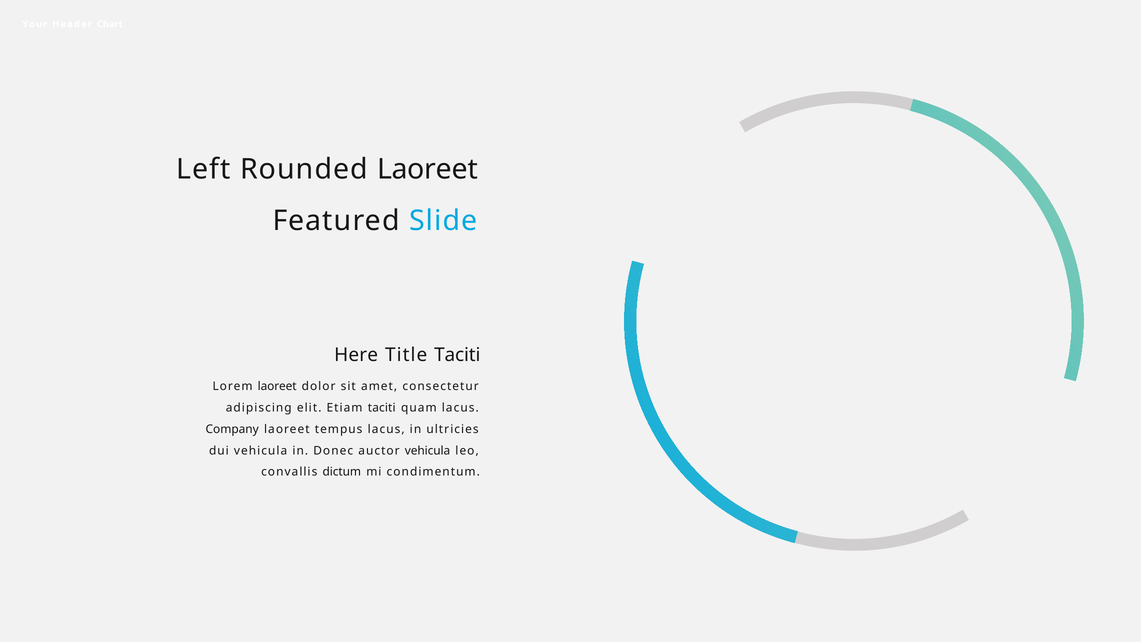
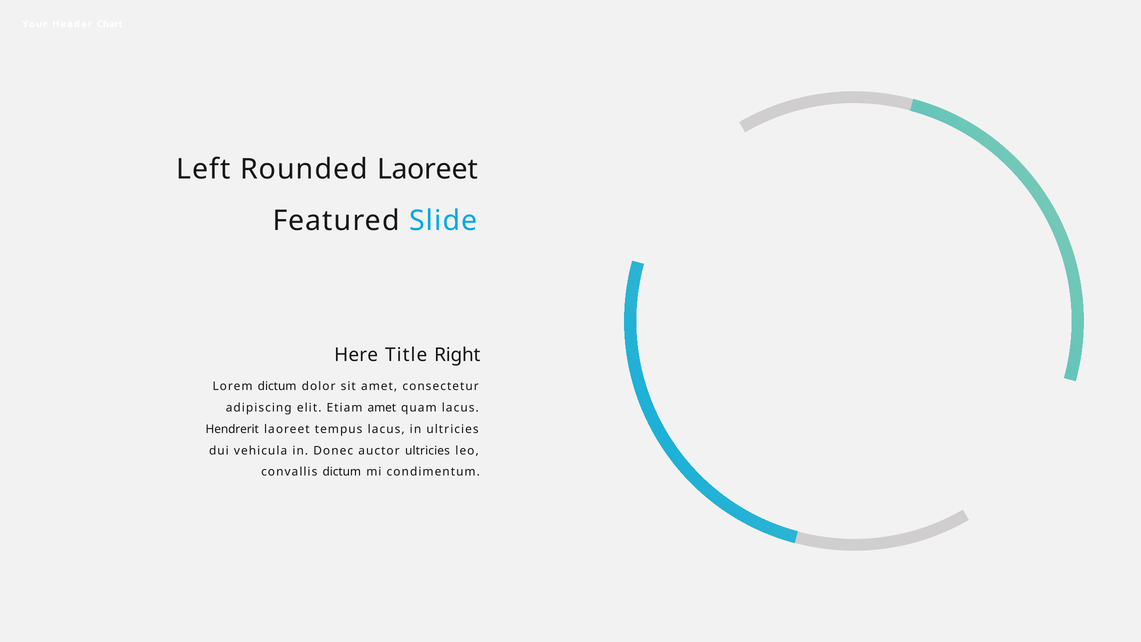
Title Taciti: Taciti -> Right (457, 355)
Lorem laoreet: laoreet -> dictum (277, 386)
Etiam taciti: taciti -> amet (382, 408)
Company: Company -> Hendrerit (232, 429)
auctor vehicula: vehicula -> ultricies (427, 450)
